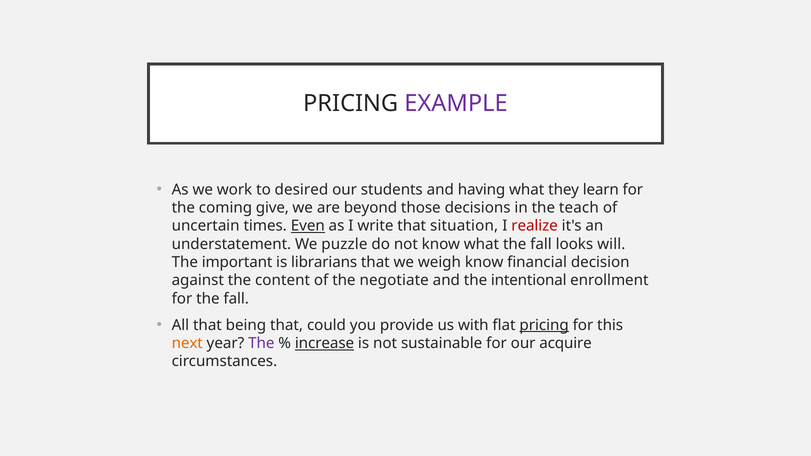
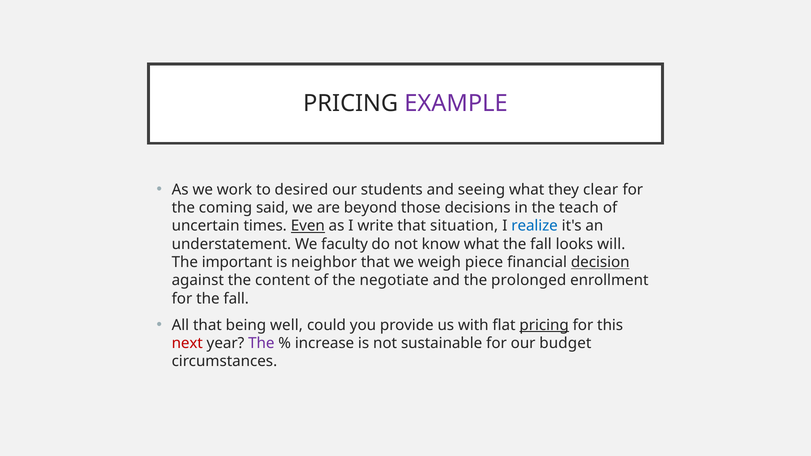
having: having -> seeing (481, 190)
learn: learn -> clear (601, 190)
give: give -> said (272, 208)
realize colour: red -> blue (535, 226)
puzzle: puzzle -> faculty (345, 244)
librarians: librarians -> neighbor (324, 262)
weigh know: know -> piece (484, 262)
decision underline: none -> present (600, 262)
intentional: intentional -> prolonged (529, 280)
being that: that -> well (286, 325)
next colour: orange -> red (187, 343)
increase underline: present -> none (325, 343)
acquire: acquire -> budget (565, 343)
